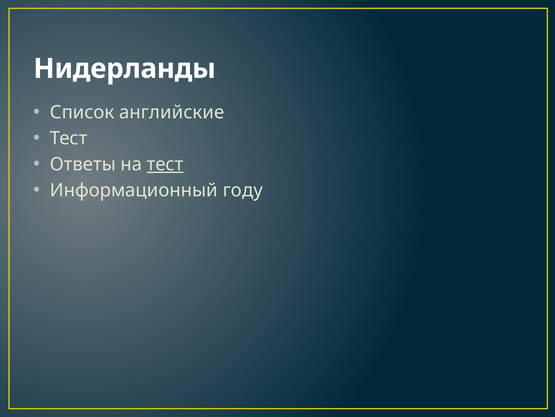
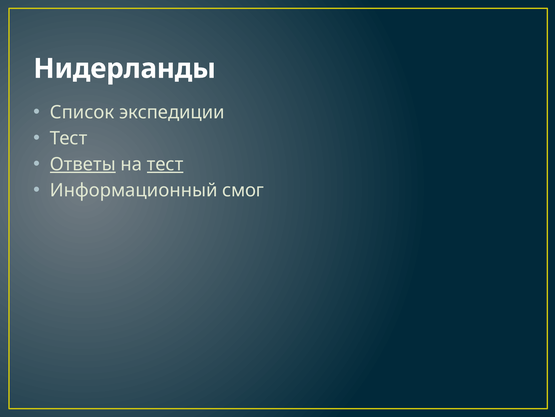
английские: английские -> экспедиции (172, 112)
Ответы underline: none -> present (83, 164)
году: году -> смог (243, 190)
